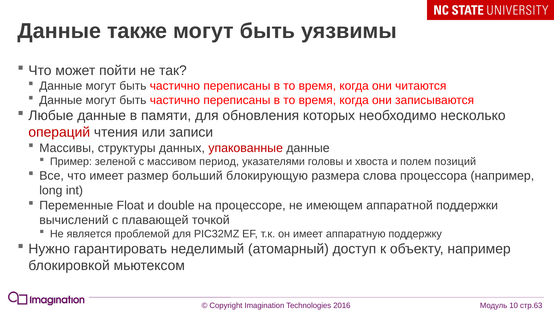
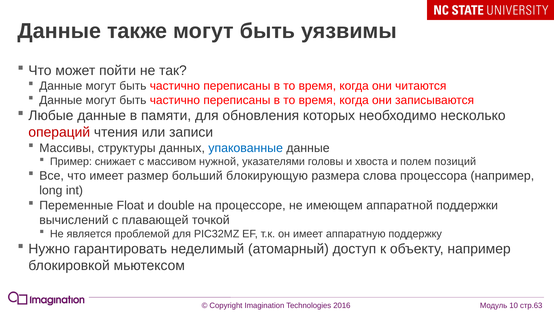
упакованные colour: red -> blue (246, 148)
зеленой: зеленой -> снижает (115, 162)
период: период -> нужной (219, 162)
